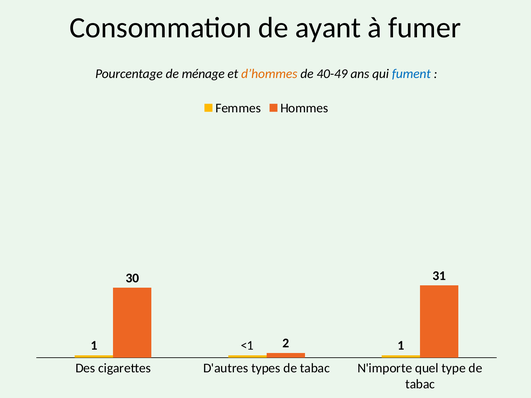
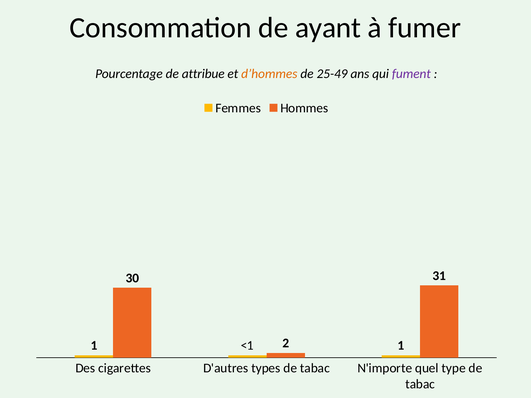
ménage: ménage -> attribue (203, 74)
40-49: 40-49 -> 25-49 (332, 74)
fument colour: blue -> purple (411, 74)
